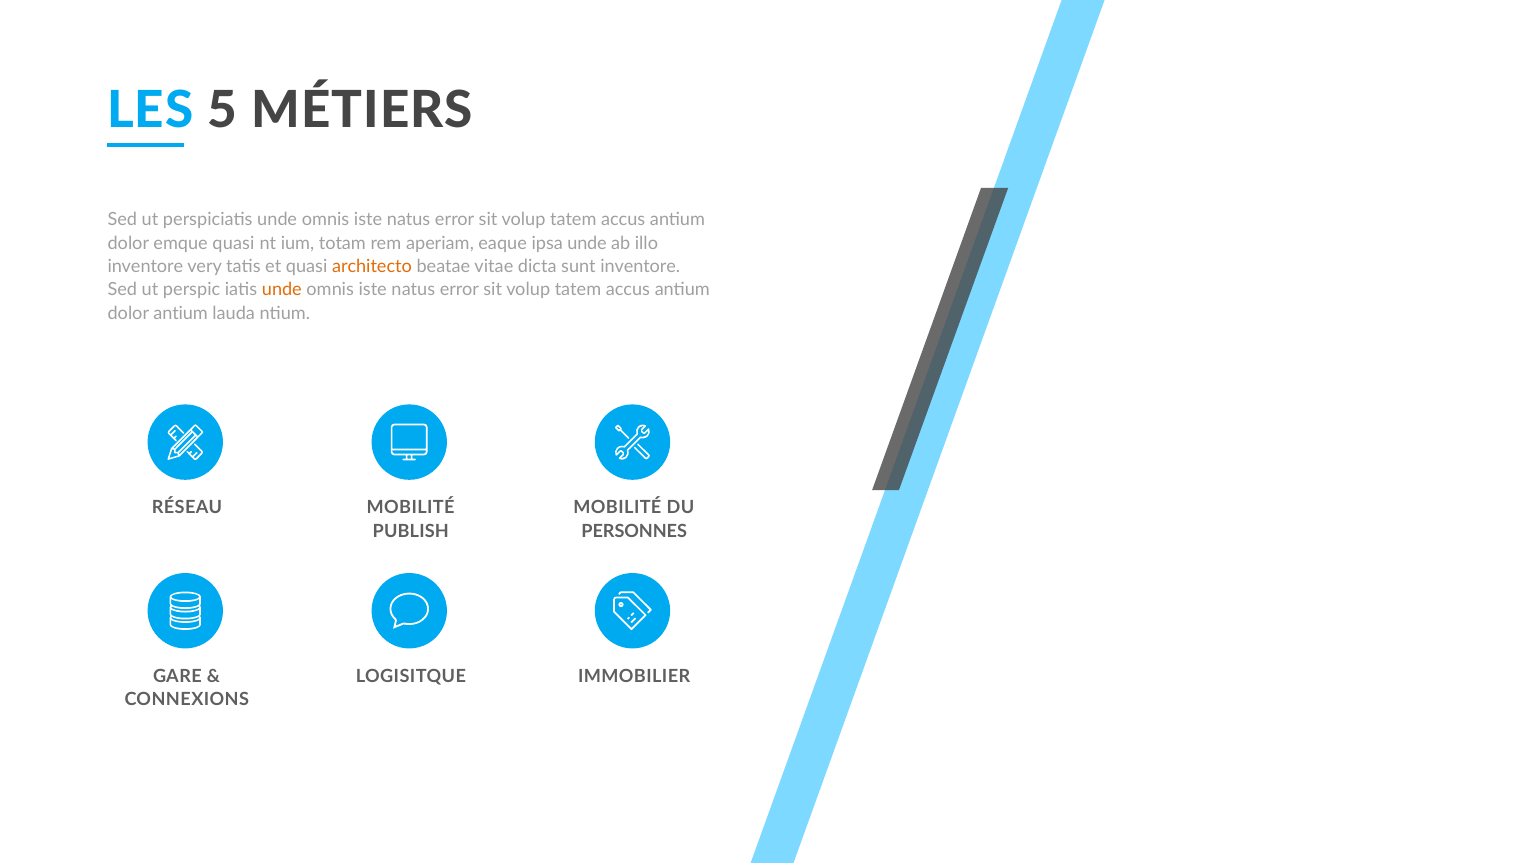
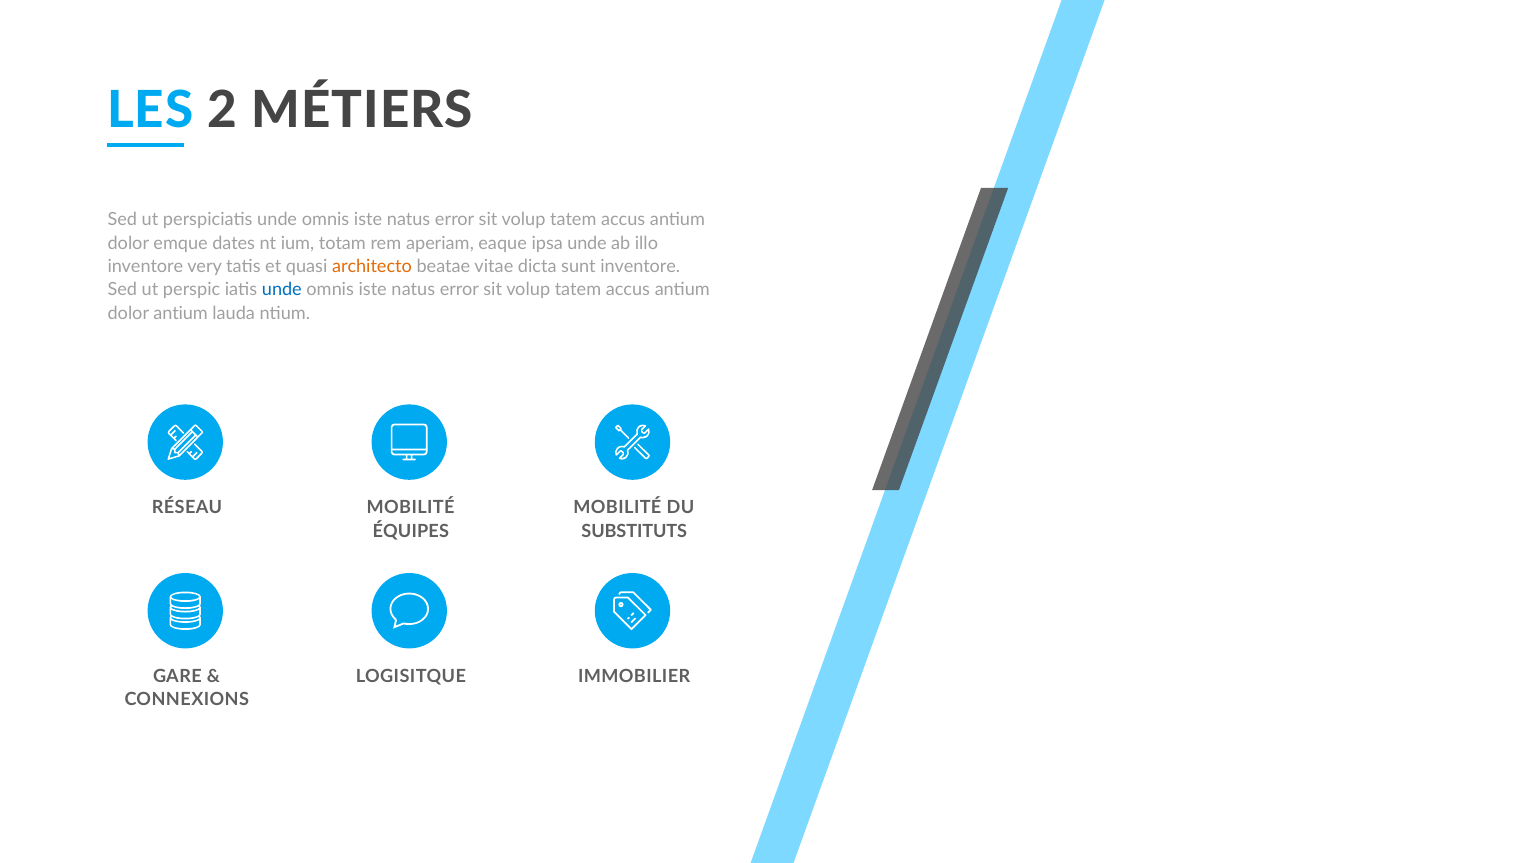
5: 5 -> 2 (223, 110)
emque quasi: quasi -> dates (234, 243)
unde colour: orange -> blue (282, 290)
PUBLISH: PUBLISH -> ÉQUIPES (411, 531)
PERSONNES: PERSONNES -> SUBSTITUTS (634, 531)
